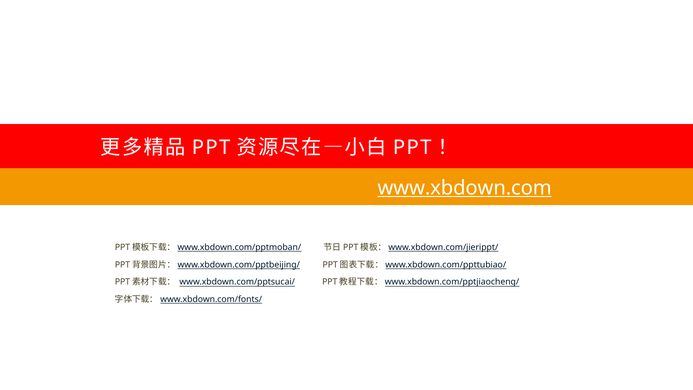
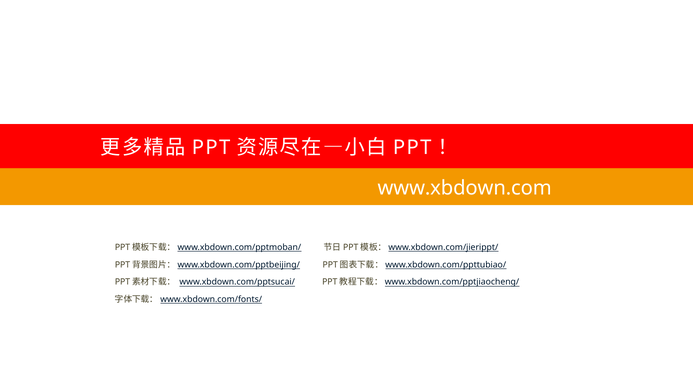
www.xbdown.com underline: present -> none (465, 188)
